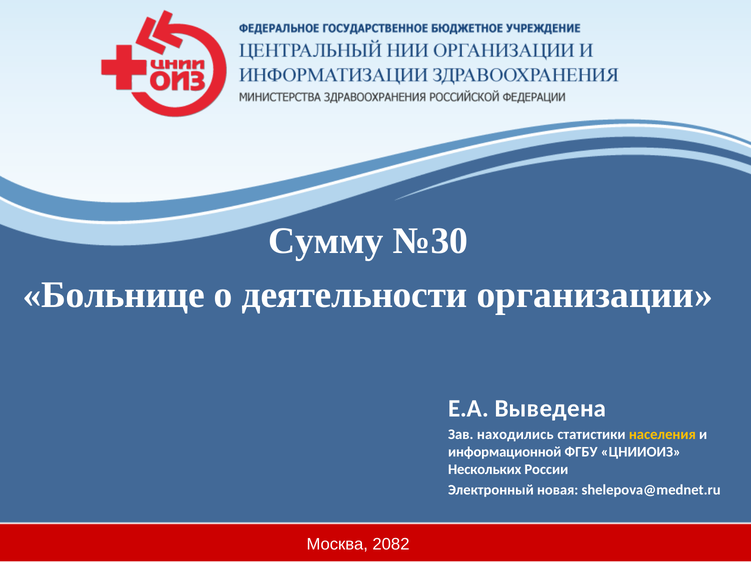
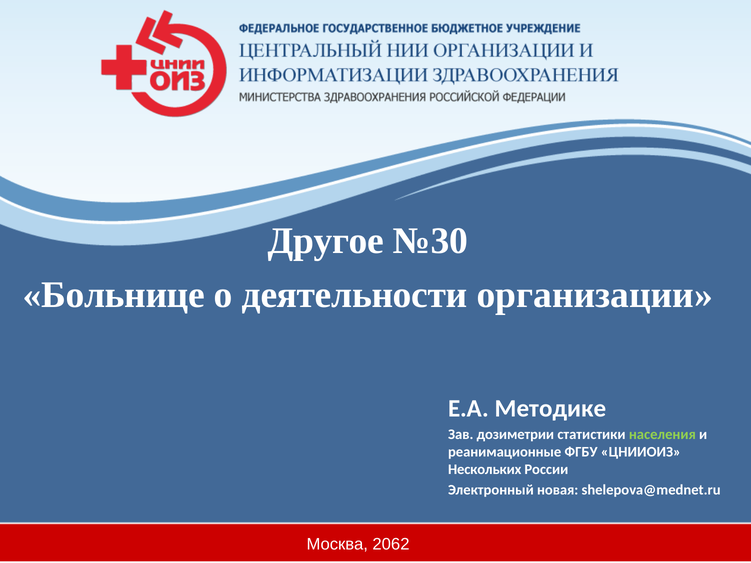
Сумму: Сумму -> Другое (326, 241)
Выведена: Выведена -> Методике (551, 409)
находились: находились -> дозиметрии (515, 435)
населения colour: yellow -> light green (662, 435)
информационной: информационной -> реанимационные (505, 452)
2082: 2082 -> 2062 (391, 544)
